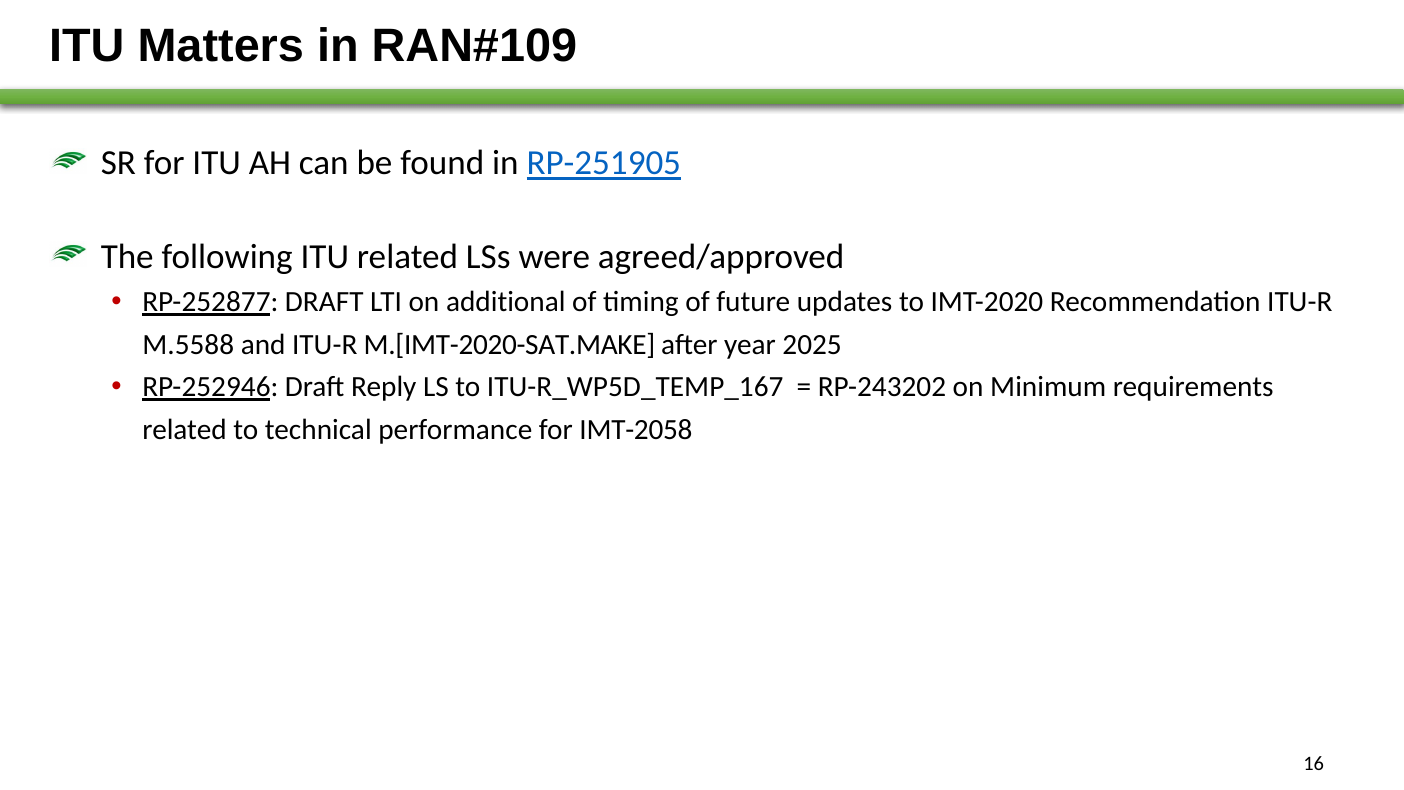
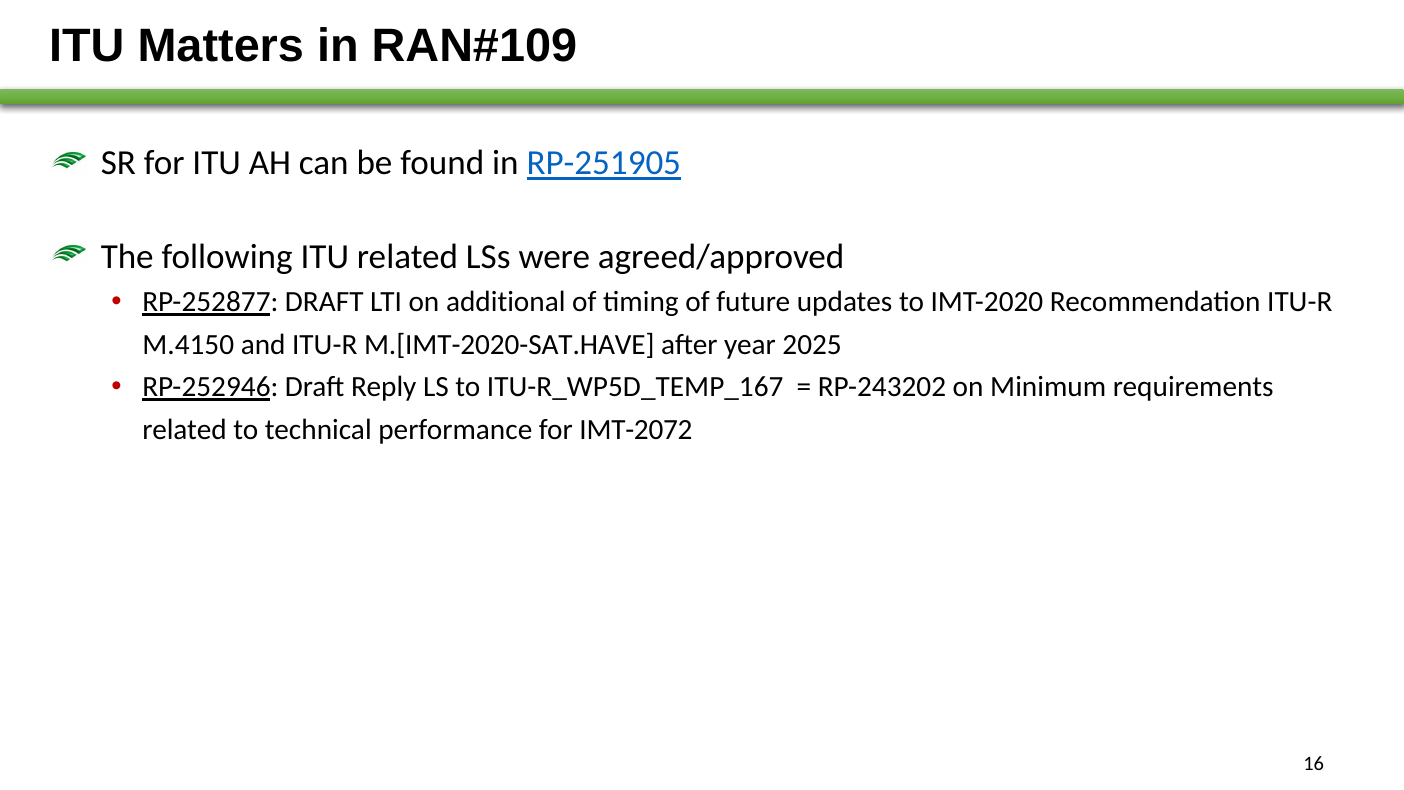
M.5588: M.5588 -> M.4150 (188, 345)
M.[IMT-2020-SAT.MAKE: M.[IMT-2020-SAT.MAKE -> M.[IMT-2020-SAT.HAVE (509, 345)
IMT-2058: IMT-2058 -> IMT-2072 (636, 430)
